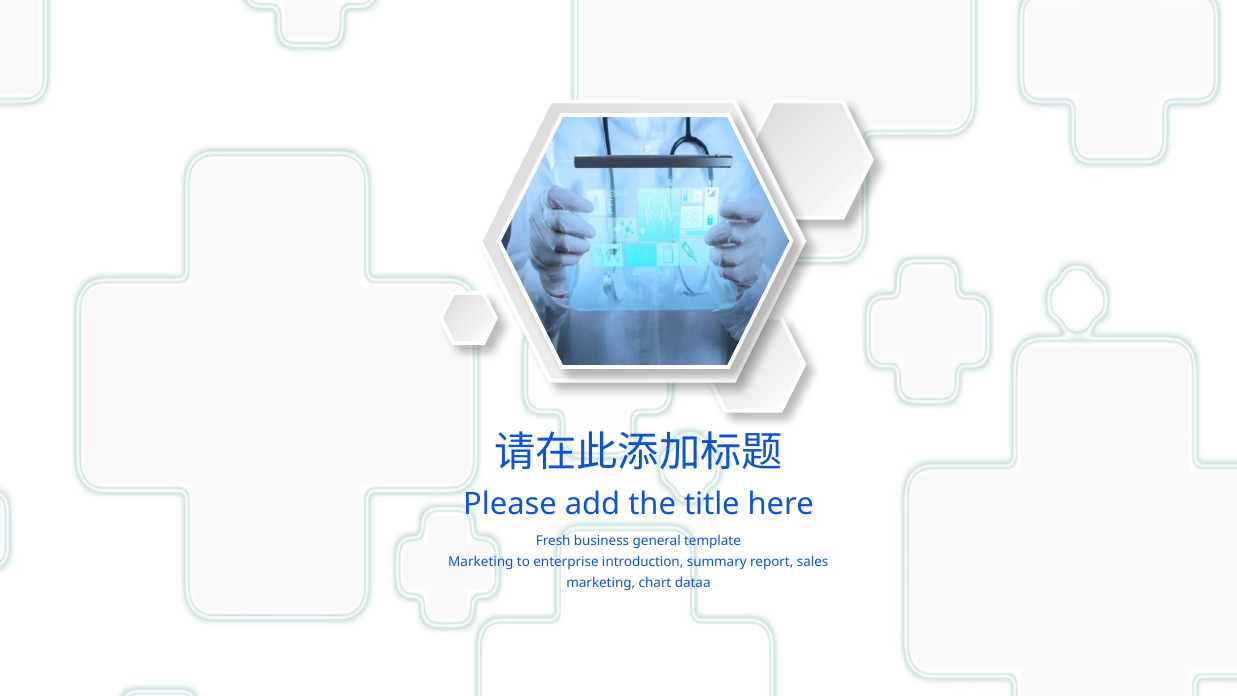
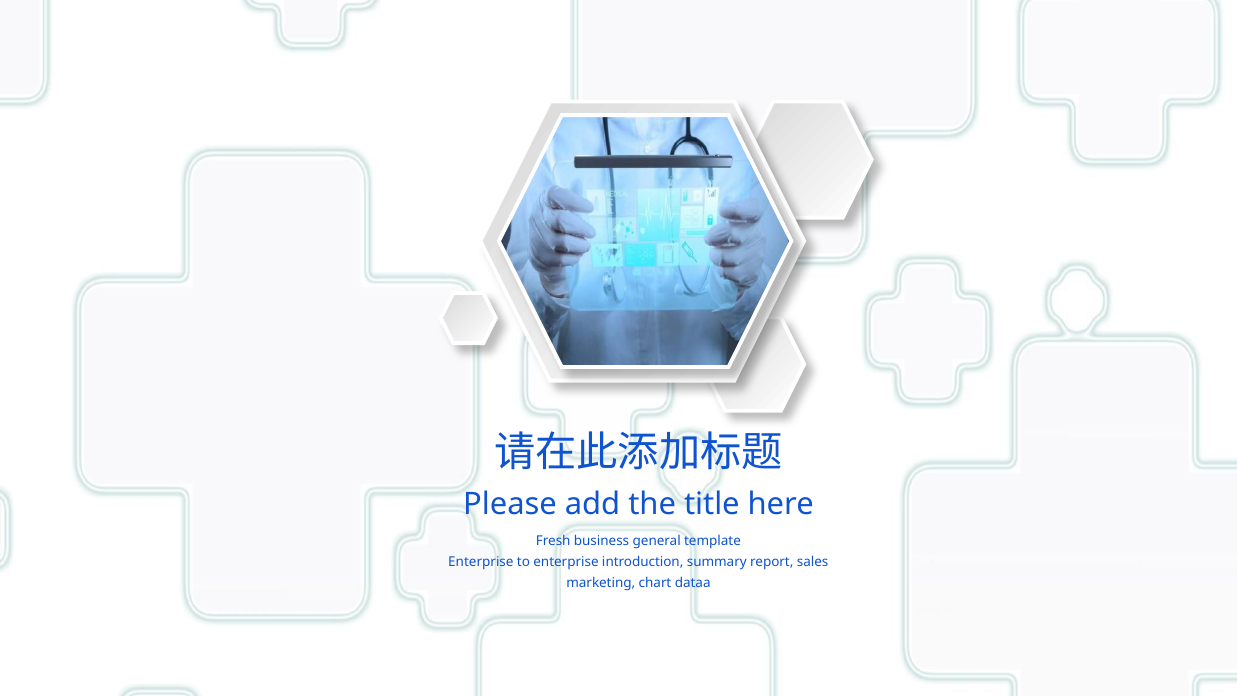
Marketing: Marketing -> Enterprise (481, 562)
